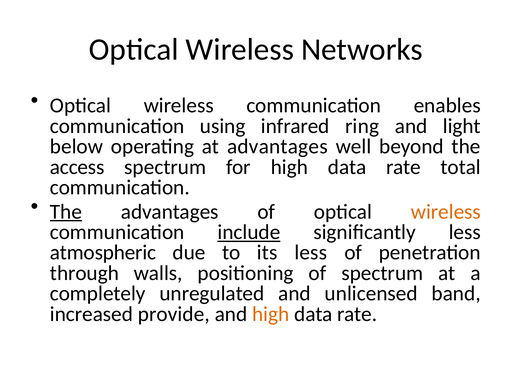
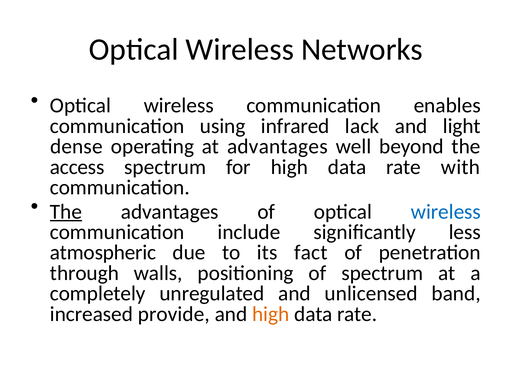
ring: ring -> lack (362, 126)
below: below -> dense (76, 147)
total: total -> with (461, 167)
wireless colour: orange -> blue (446, 212)
include underline: present -> none (249, 232)
its less: less -> fact (311, 253)
